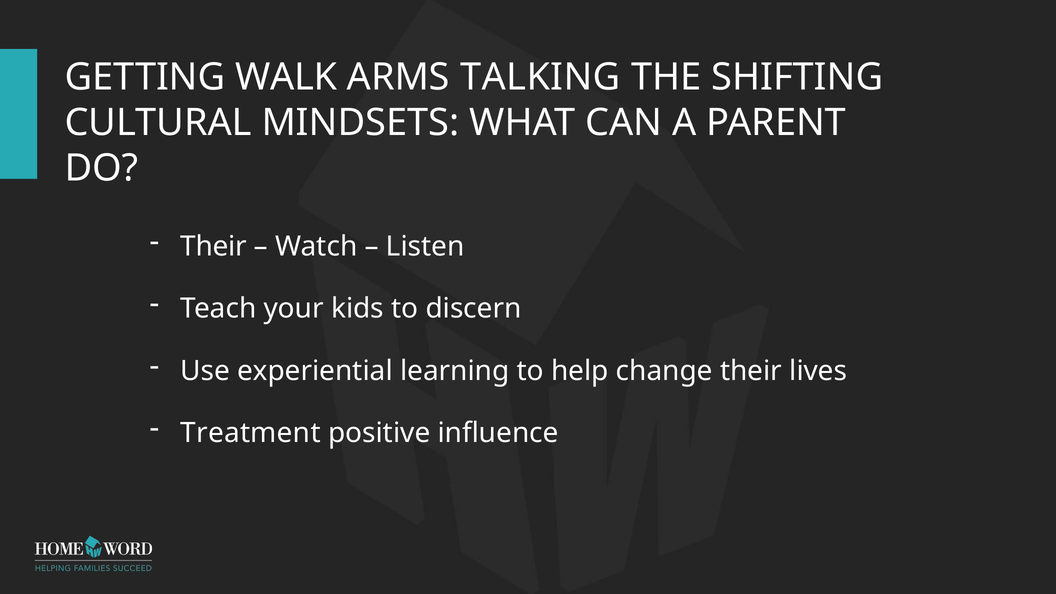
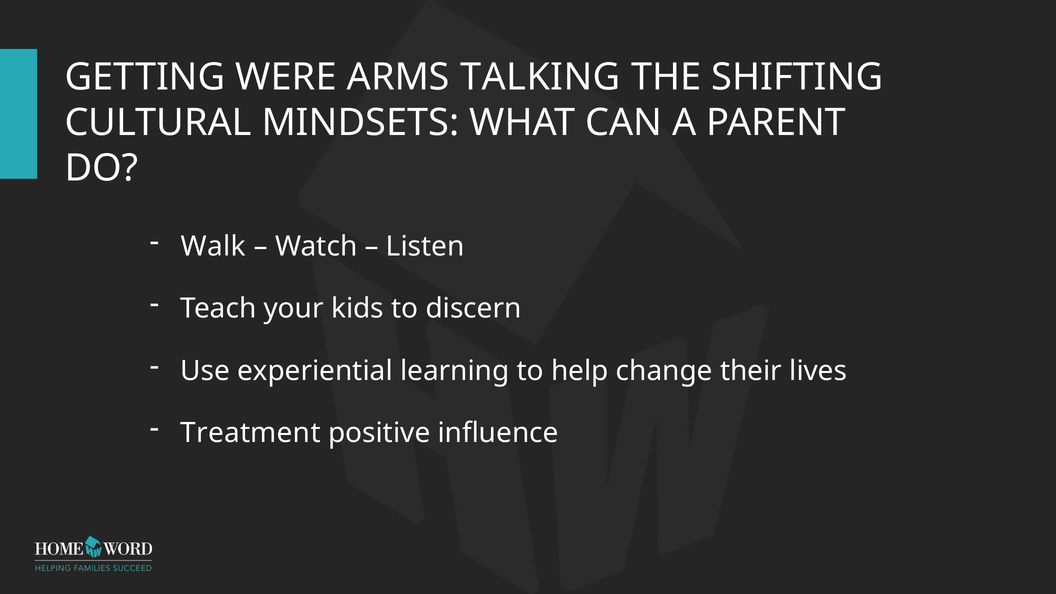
WALK: WALK -> WERE (286, 77)
Their: Their -> Walk (213, 246)
